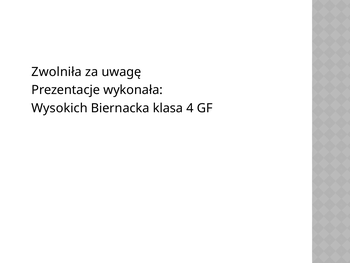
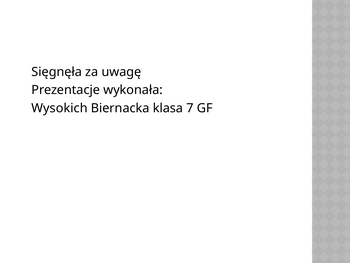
Zwolniła: Zwolniła -> Sięgnęła (57, 72)
4: 4 -> 7 (190, 108)
